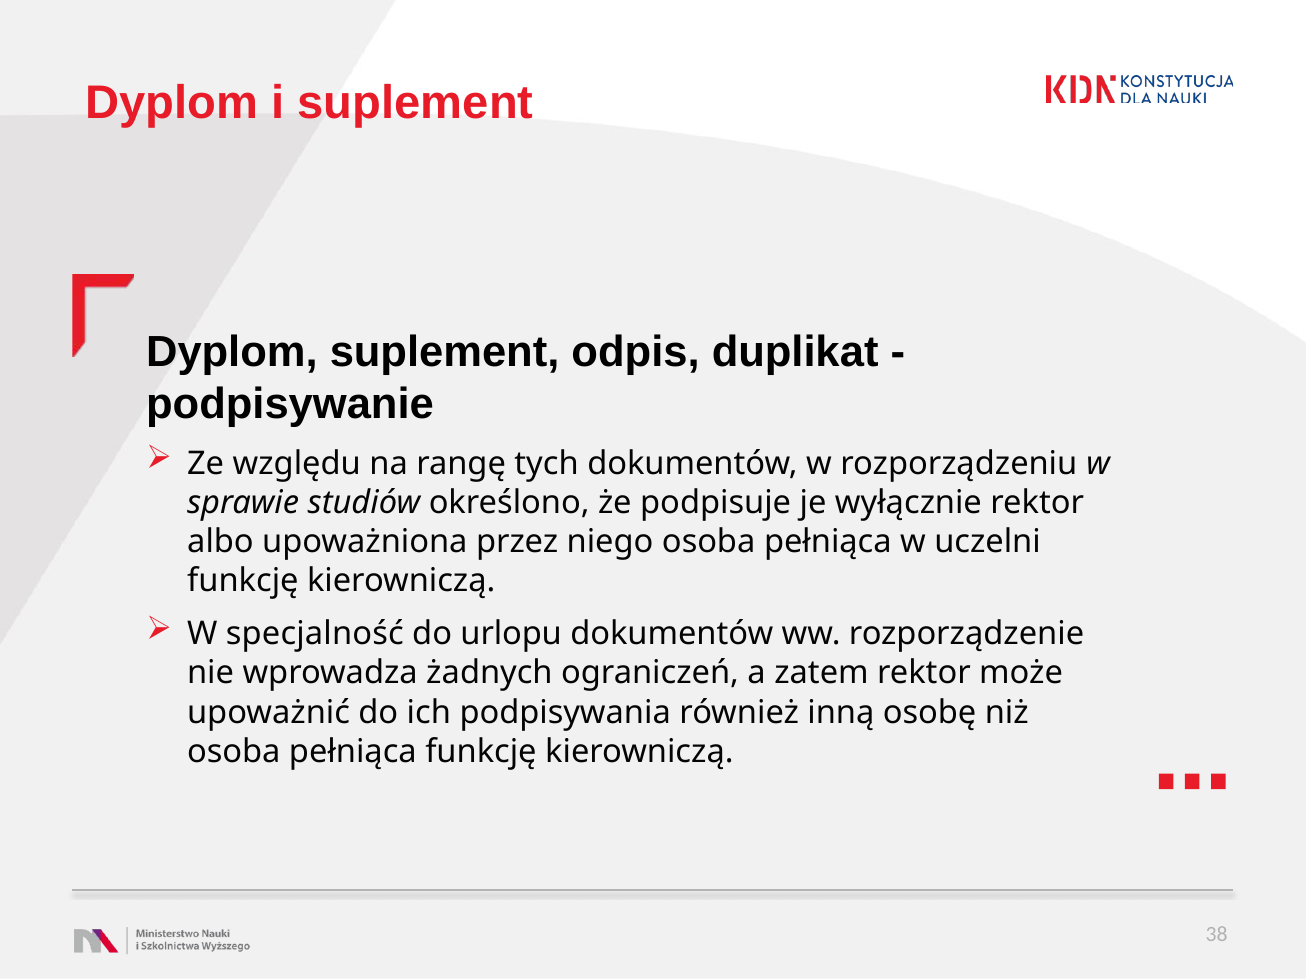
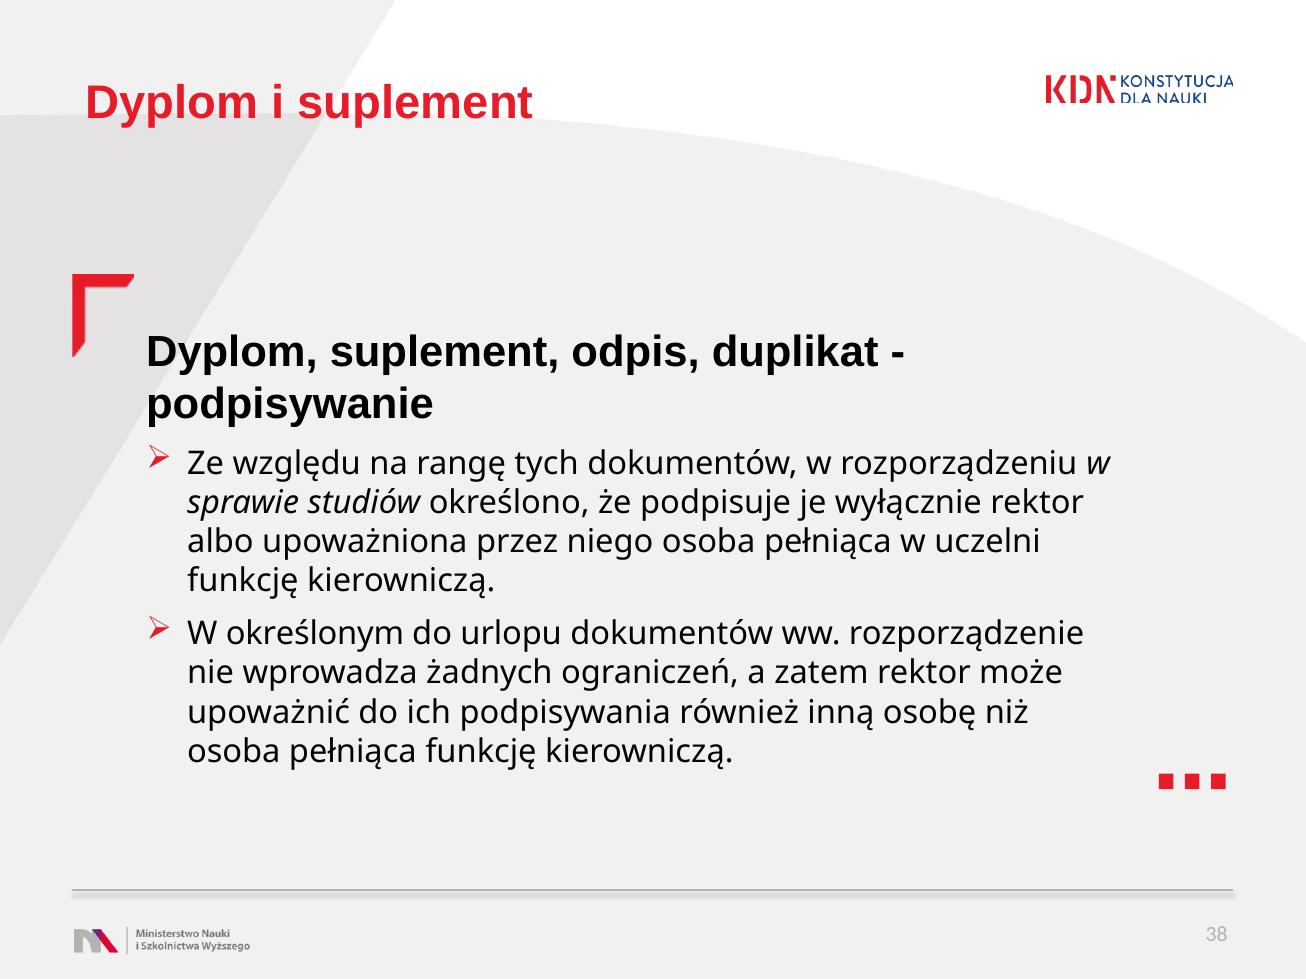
specjalność: specjalność -> określonym (315, 634)
